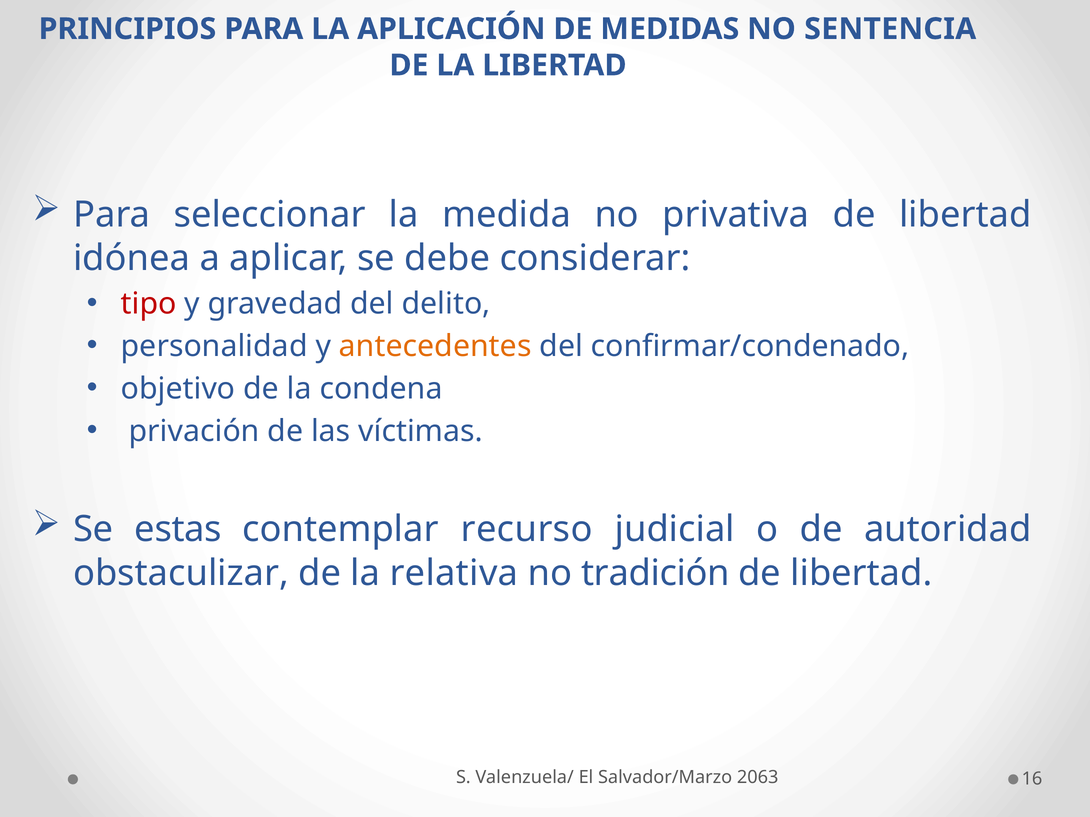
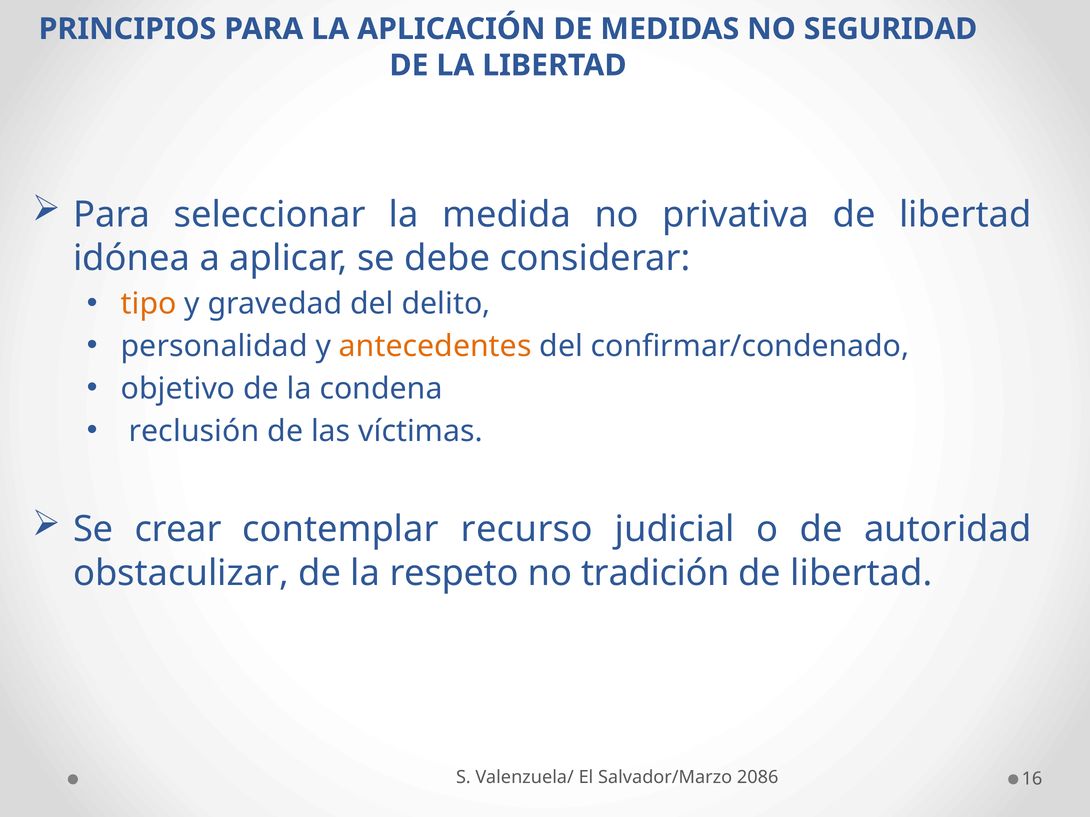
SENTENCIA: SENTENCIA -> SEGURIDAD (890, 29)
tipo colour: red -> orange (149, 304)
privación: privación -> reclusión (194, 431)
estas: estas -> crear (178, 530)
relativa: relativa -> respeto (454, 573)
2063: 2063 -> 2086 (758, 778)
